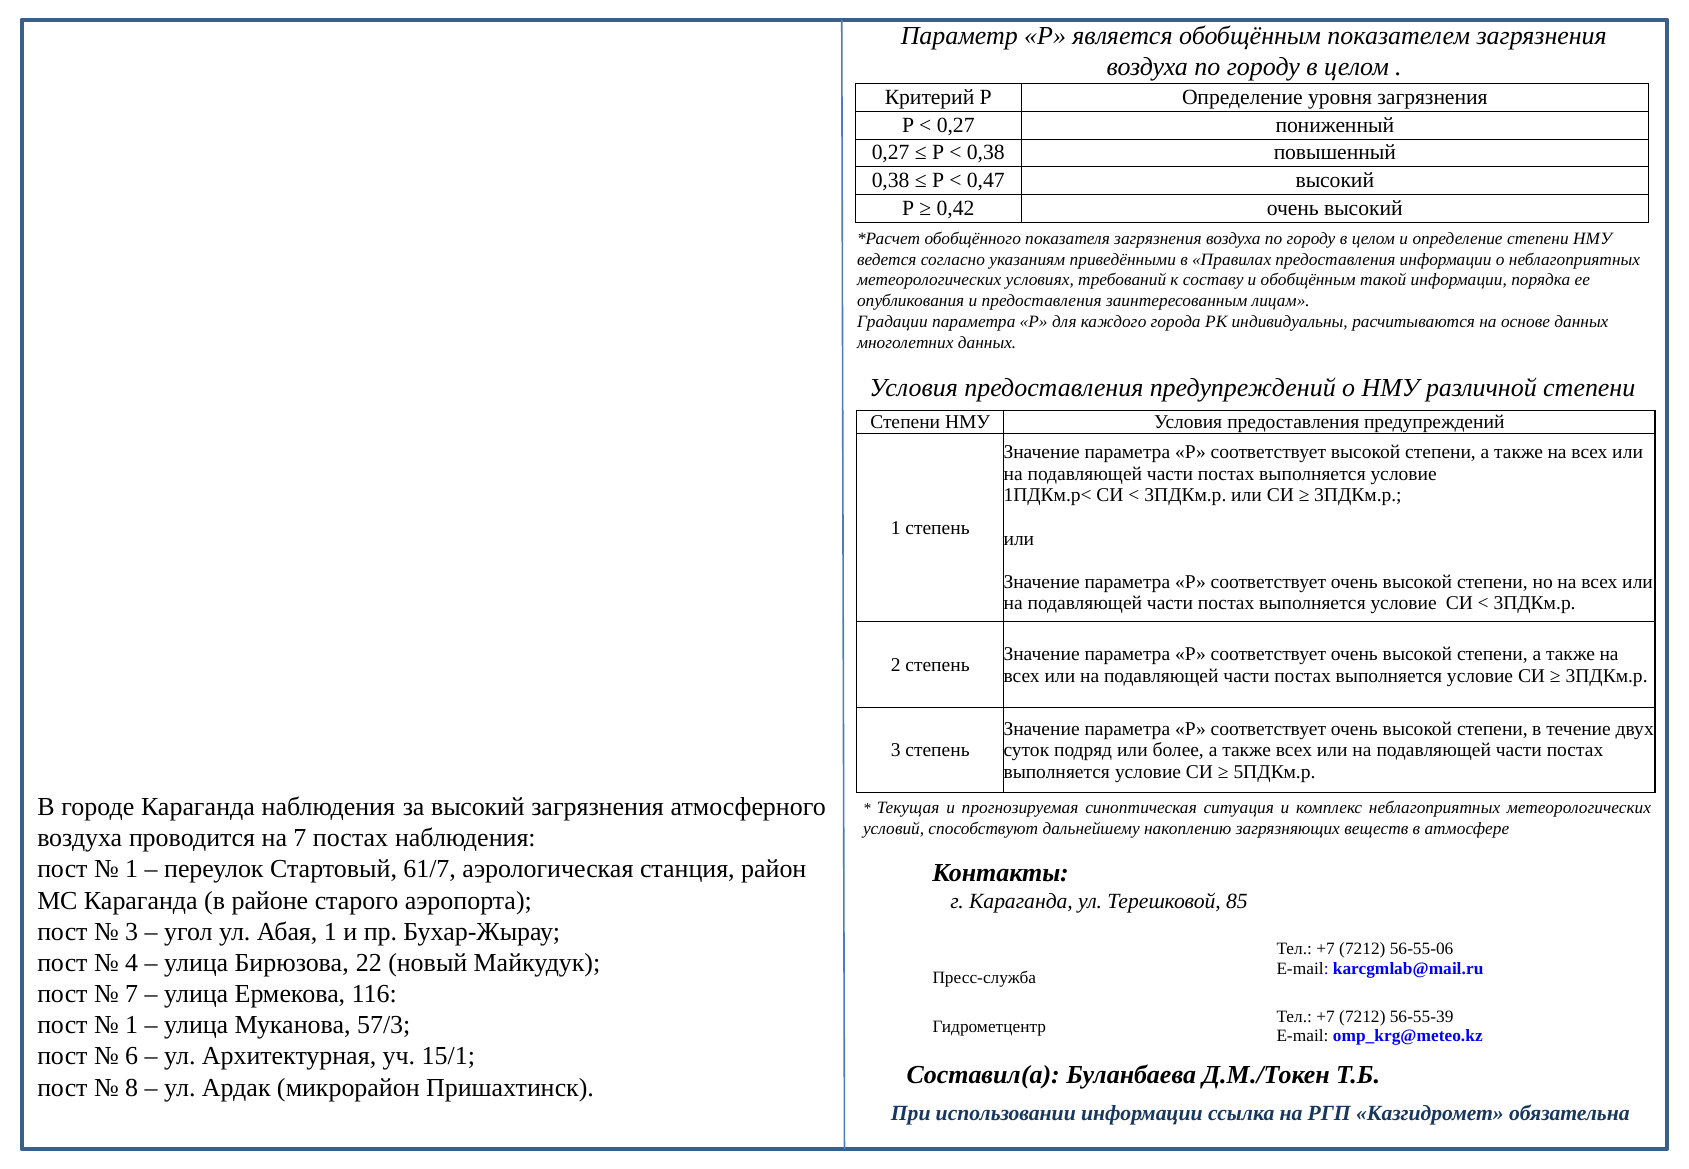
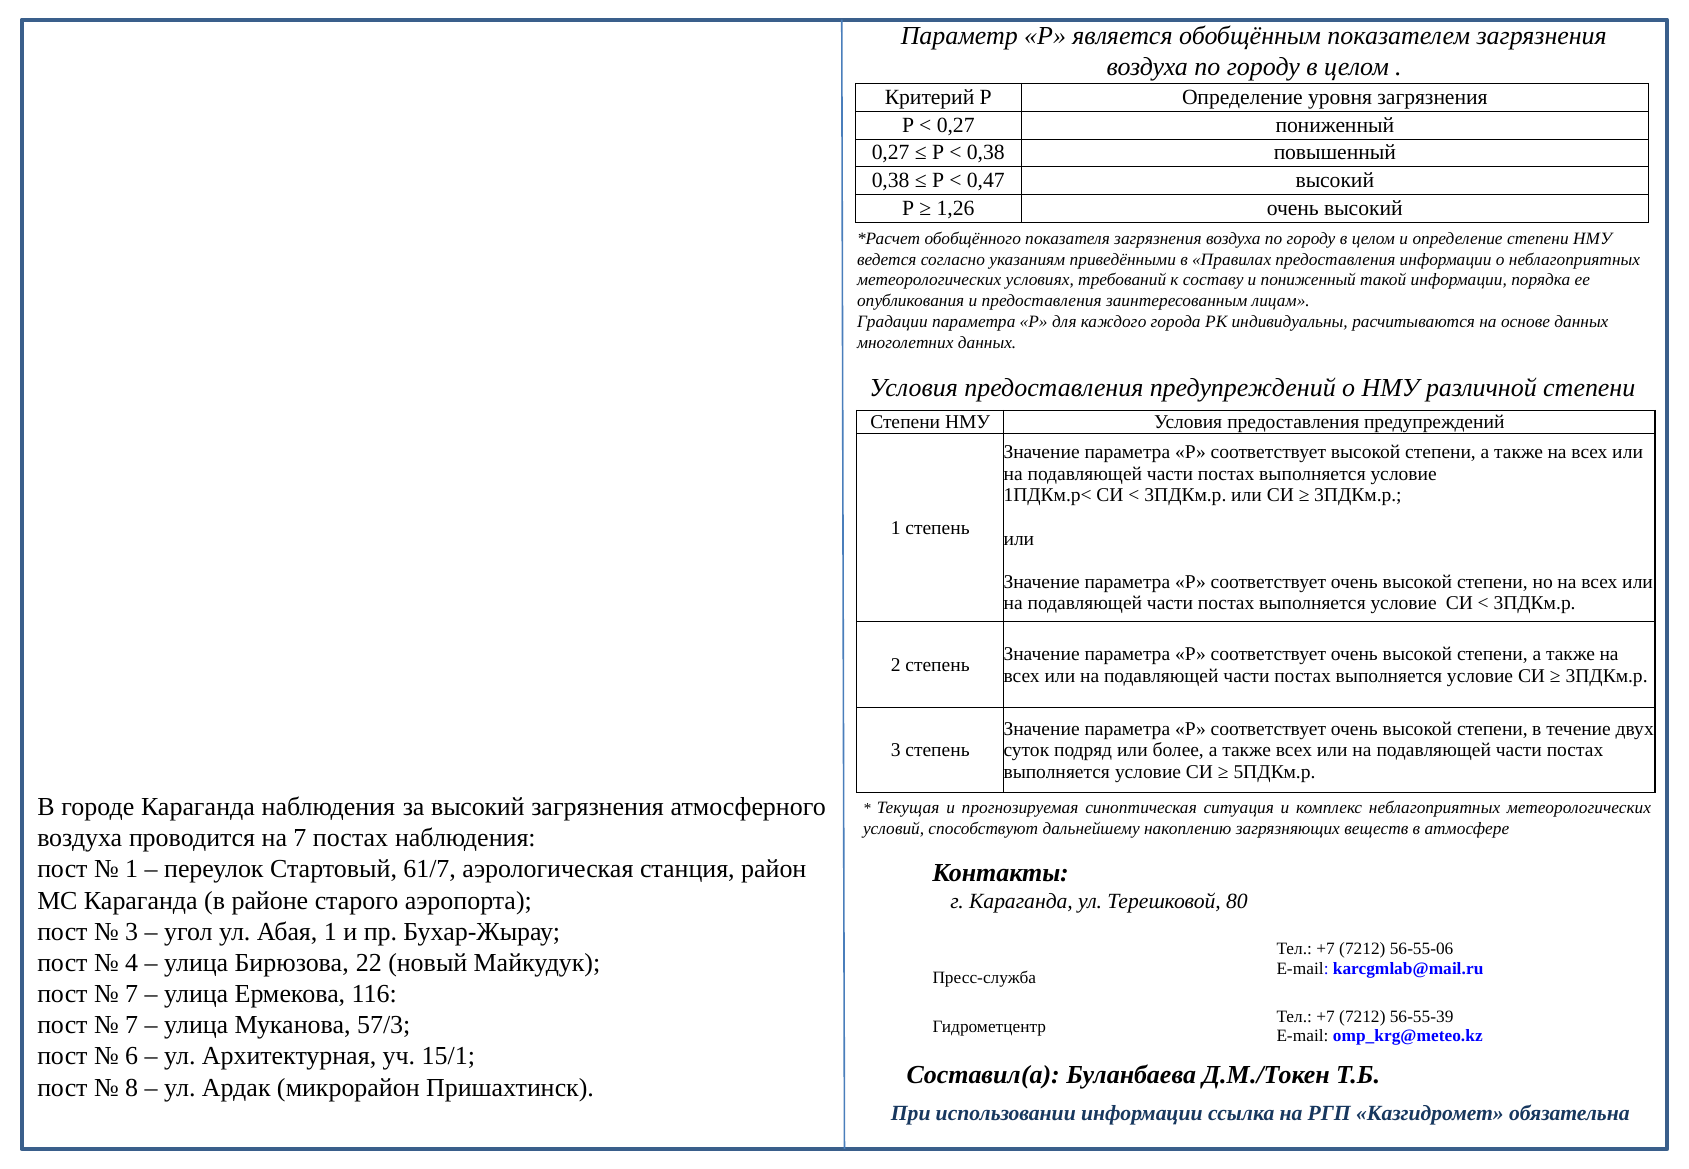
0,42: 0,42 -> 1,26 (956, 209)
и обобщённым: обобщённым -> пониженный (1308, 280)
85: 85 -> 80 (1237, 902)
1: 1 -> 7 (132, 1025)
